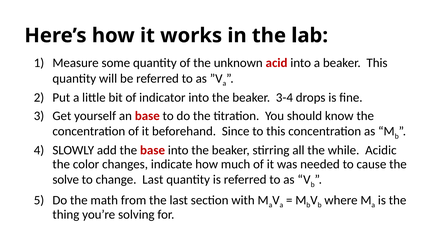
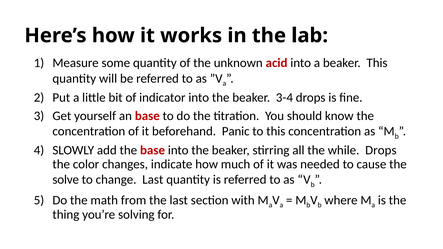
Since: Since -> Panic (236, 131)
while Acidic: Acidic -> Drops (381, 150)
